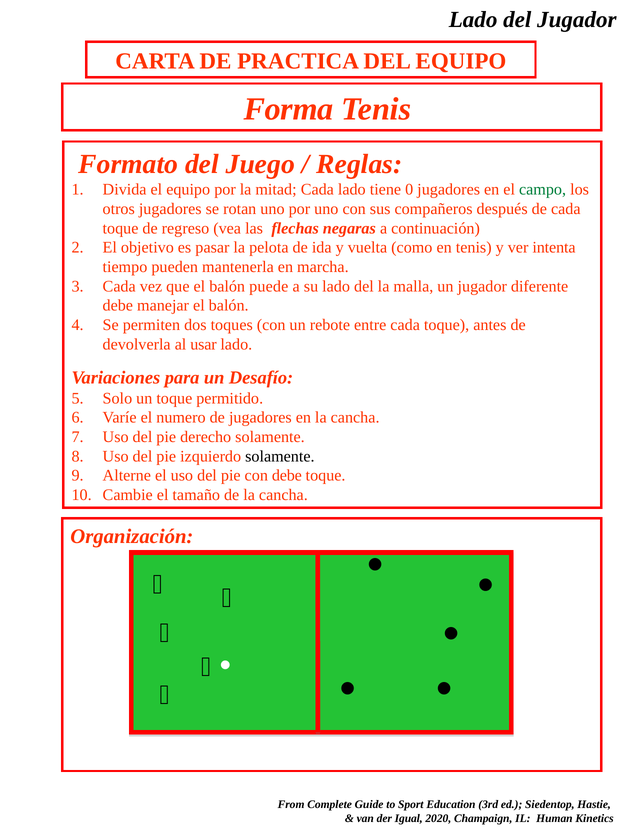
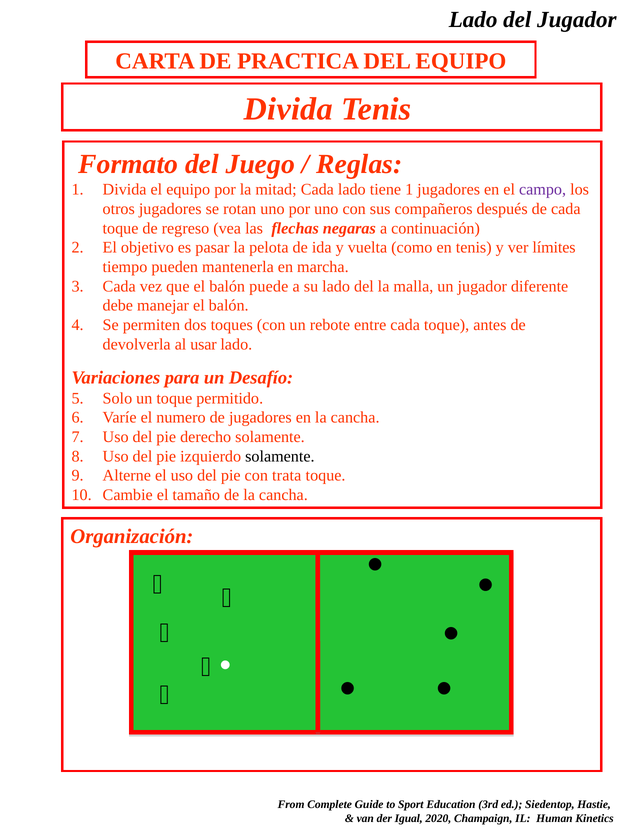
Forma: Forma -> Divida (288, 109)
tiene 0: 0 -> 1 (409, 190)
campo colour: green -> purple (543, 190)
intenta: intenta -> límites (554, 248)
con debe: debe -> trata (287, 476)
